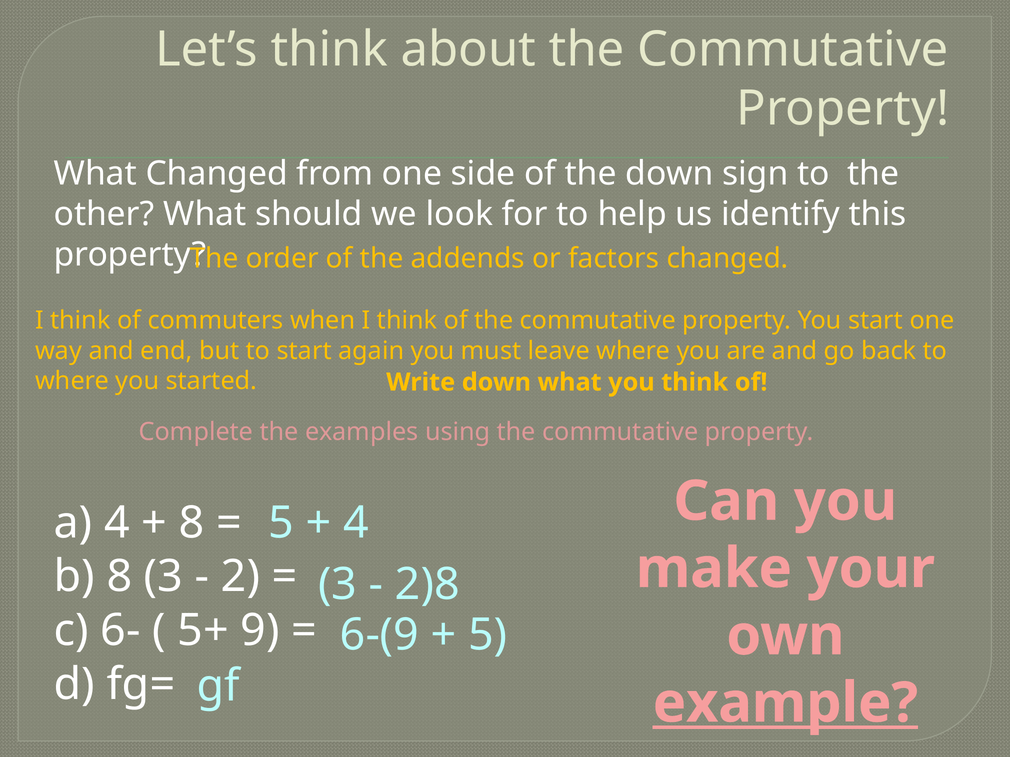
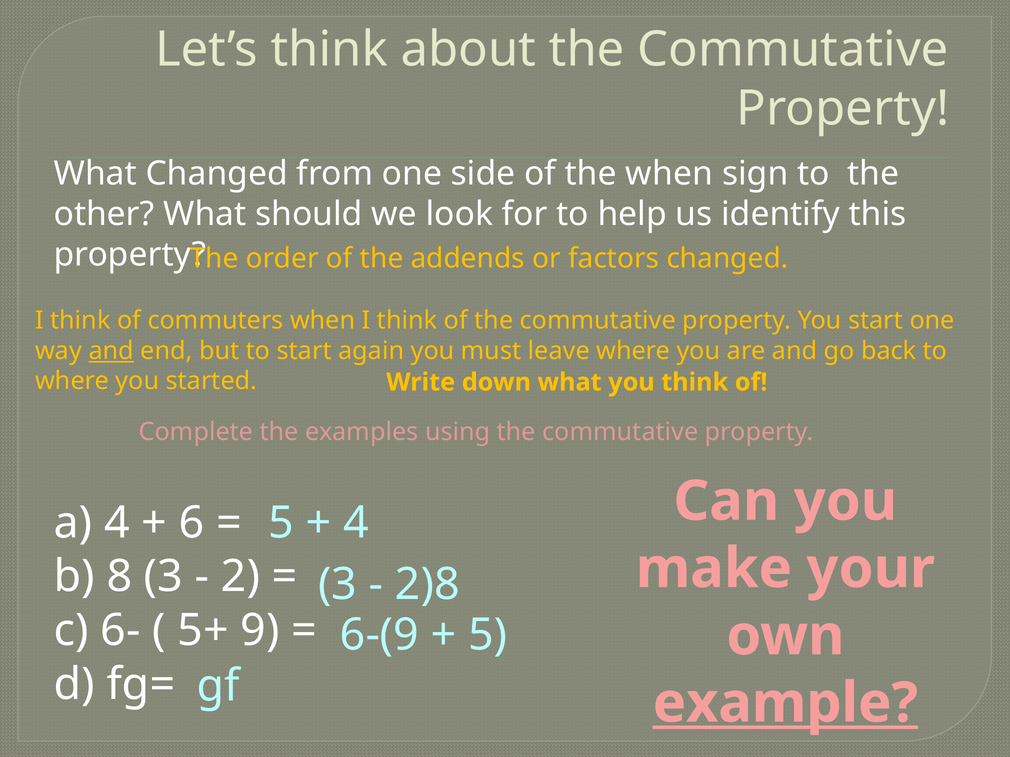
the down: down -> when (669, 174)
and underline: none -> present (111, 351)
8: 8 -> 6 (192, 523)
